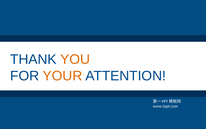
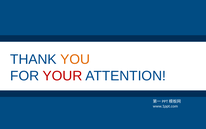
YOUR colour: orange -> red (62, 76)
